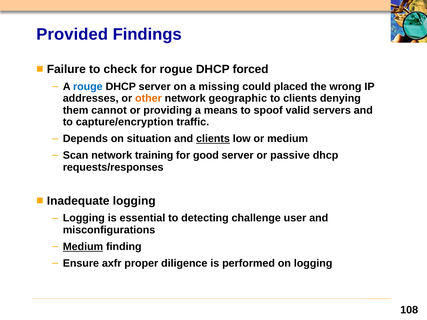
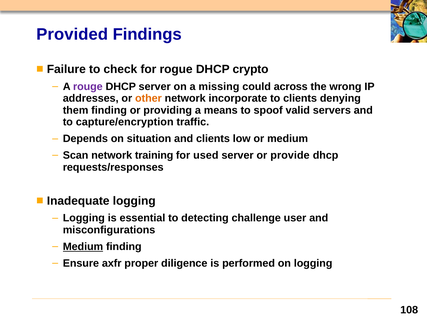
forced: forced -> crypto (251, 69)
rouge colour: blue -> purple (88, 87)
placed: placed -> across (291, 87)
geographic: geographic -> incorporate (238, 98)
them cannot: cannot -> finding (109, 110)
clients underline: present -> none (213, 139)
good: good -> used (206, 155)
passive: passive -> provide (290, 155)
